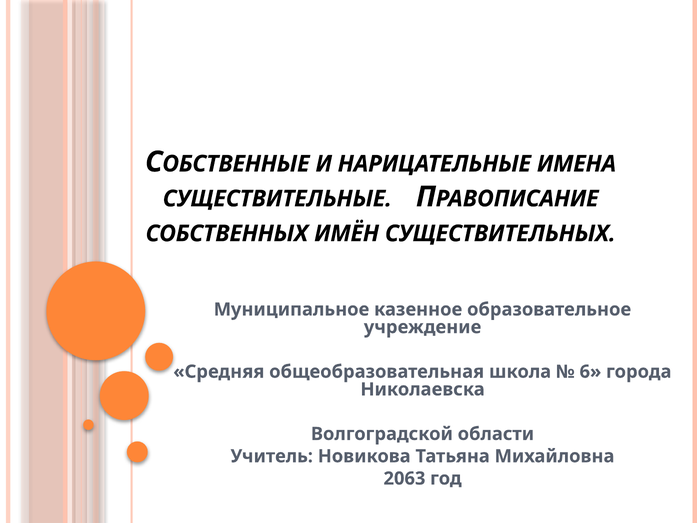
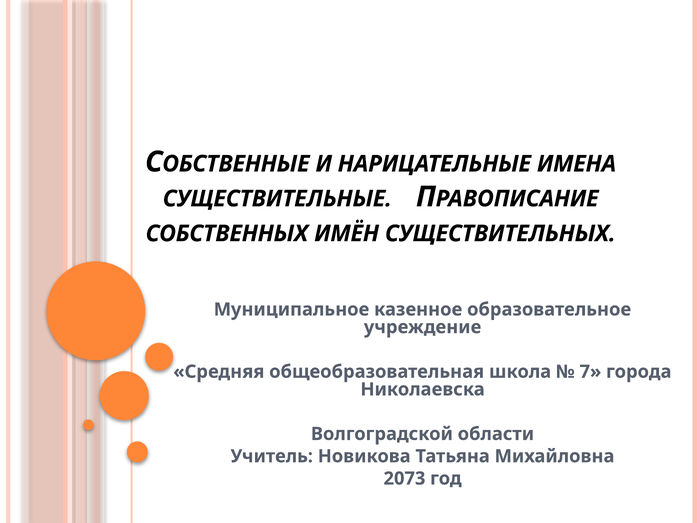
6: 6 -> 7 (590, 372)
2063: 2063 -> 2073 (404, 478)
